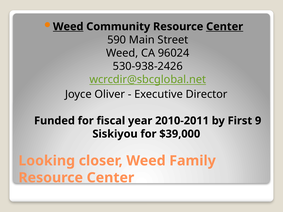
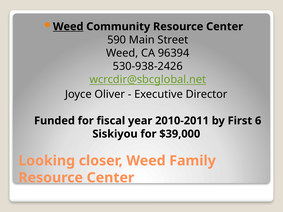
Center underline: present -> none (225, 27)
96024: 96024 -> 96394 (174, 53)
9: 9 -> 6 (258, 121)
